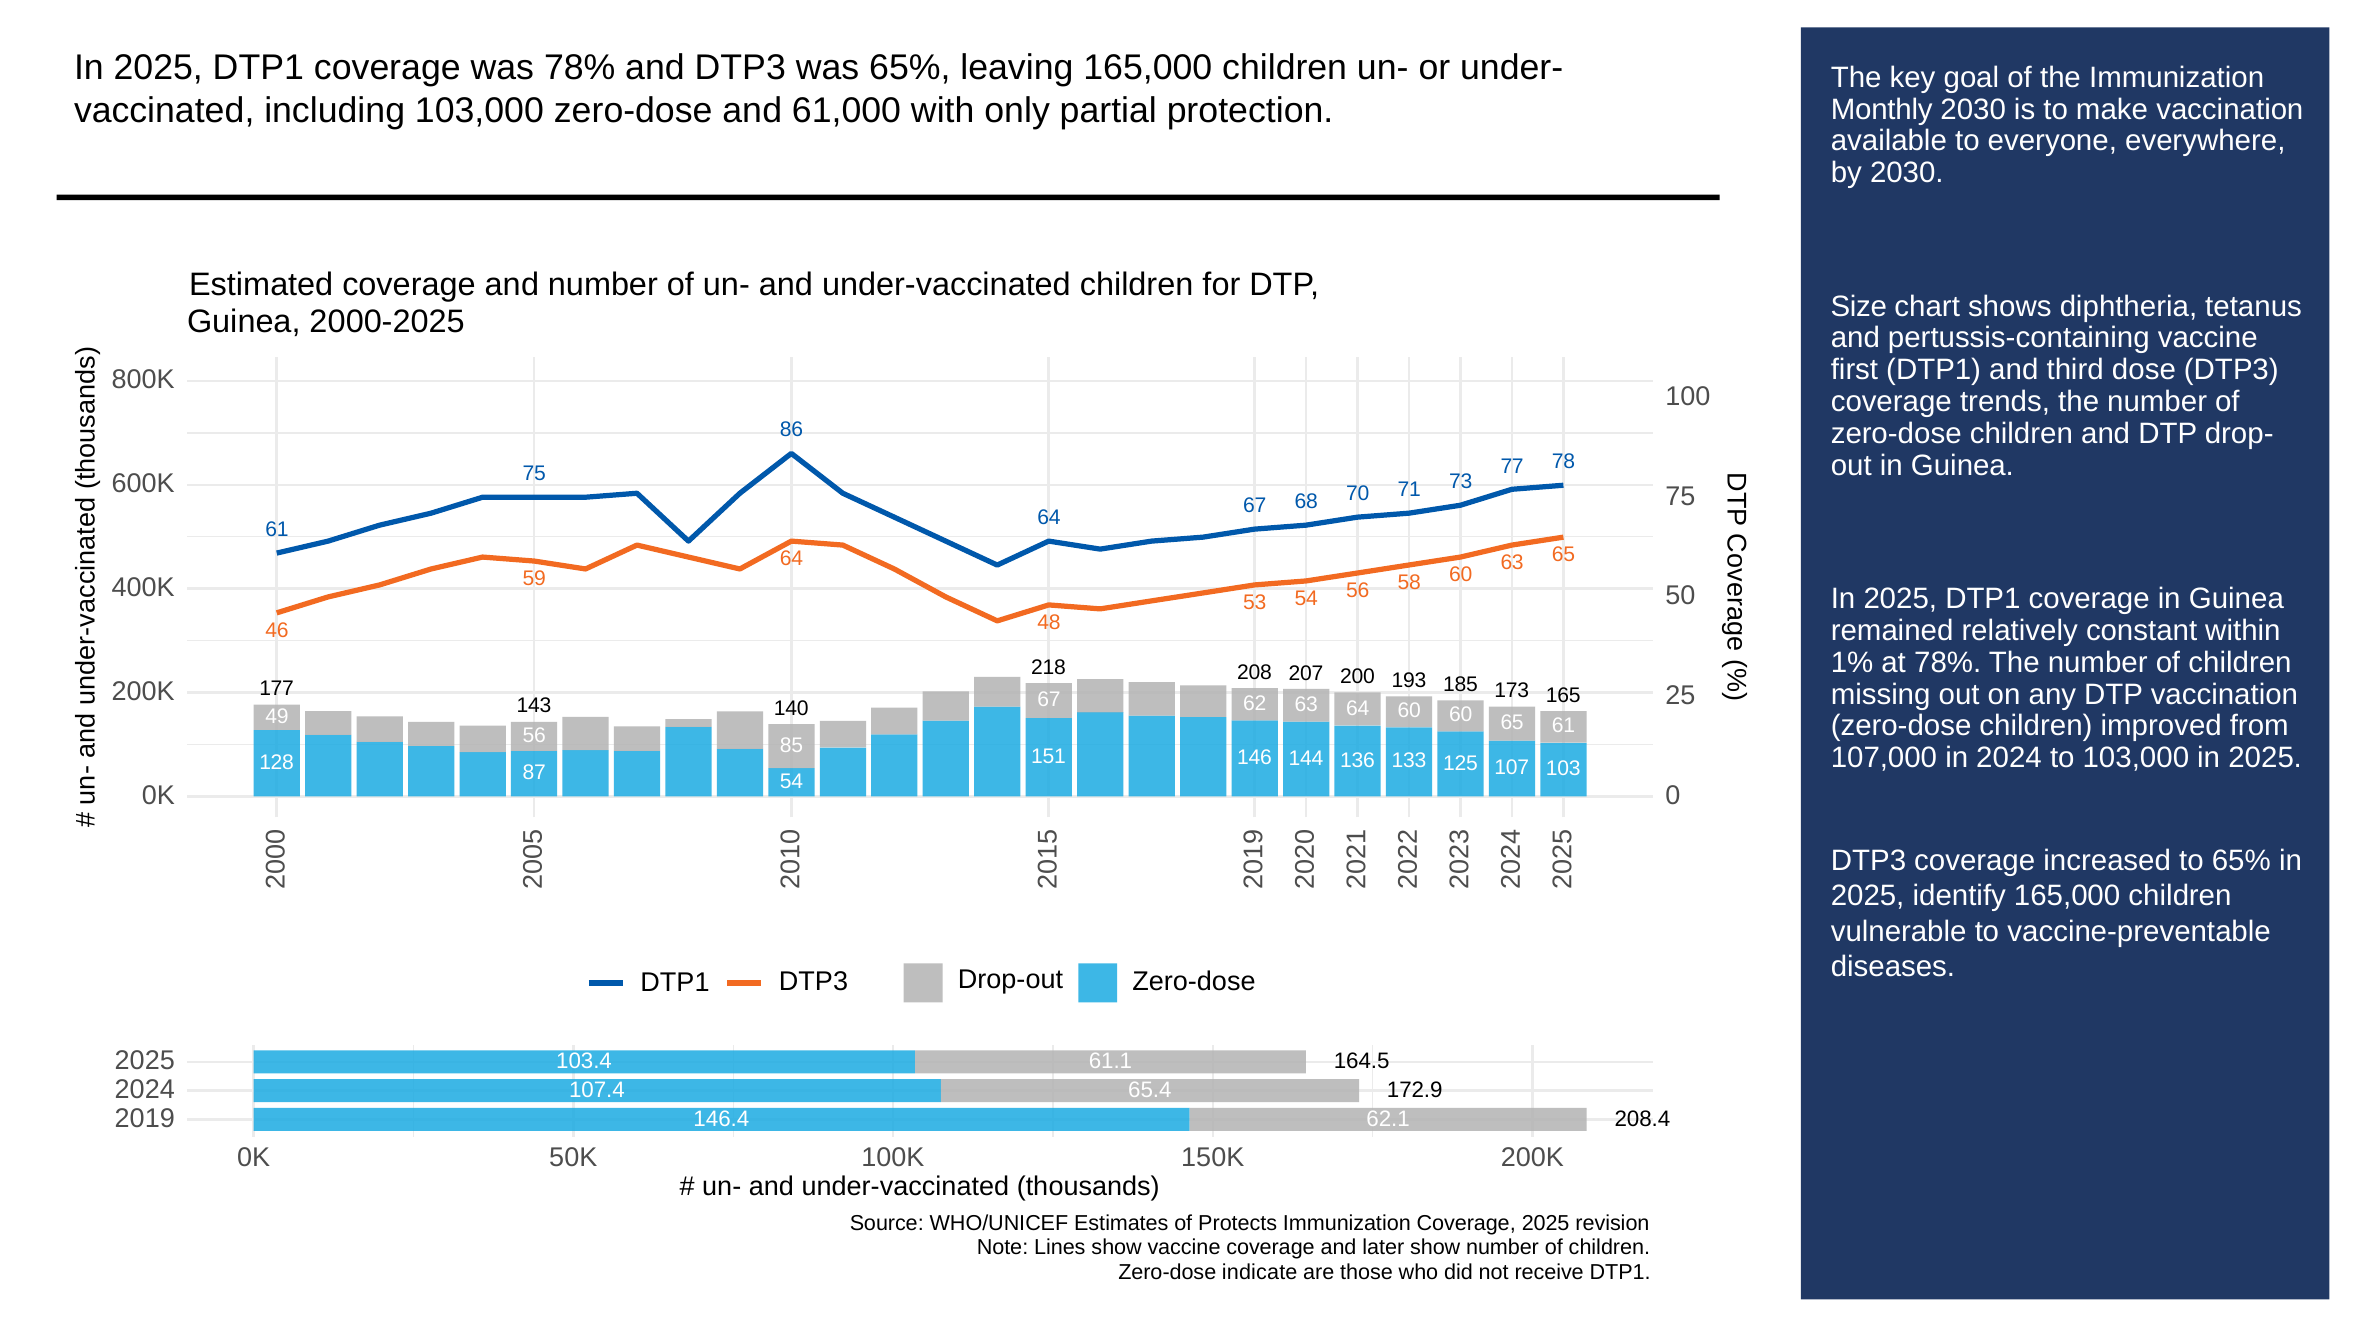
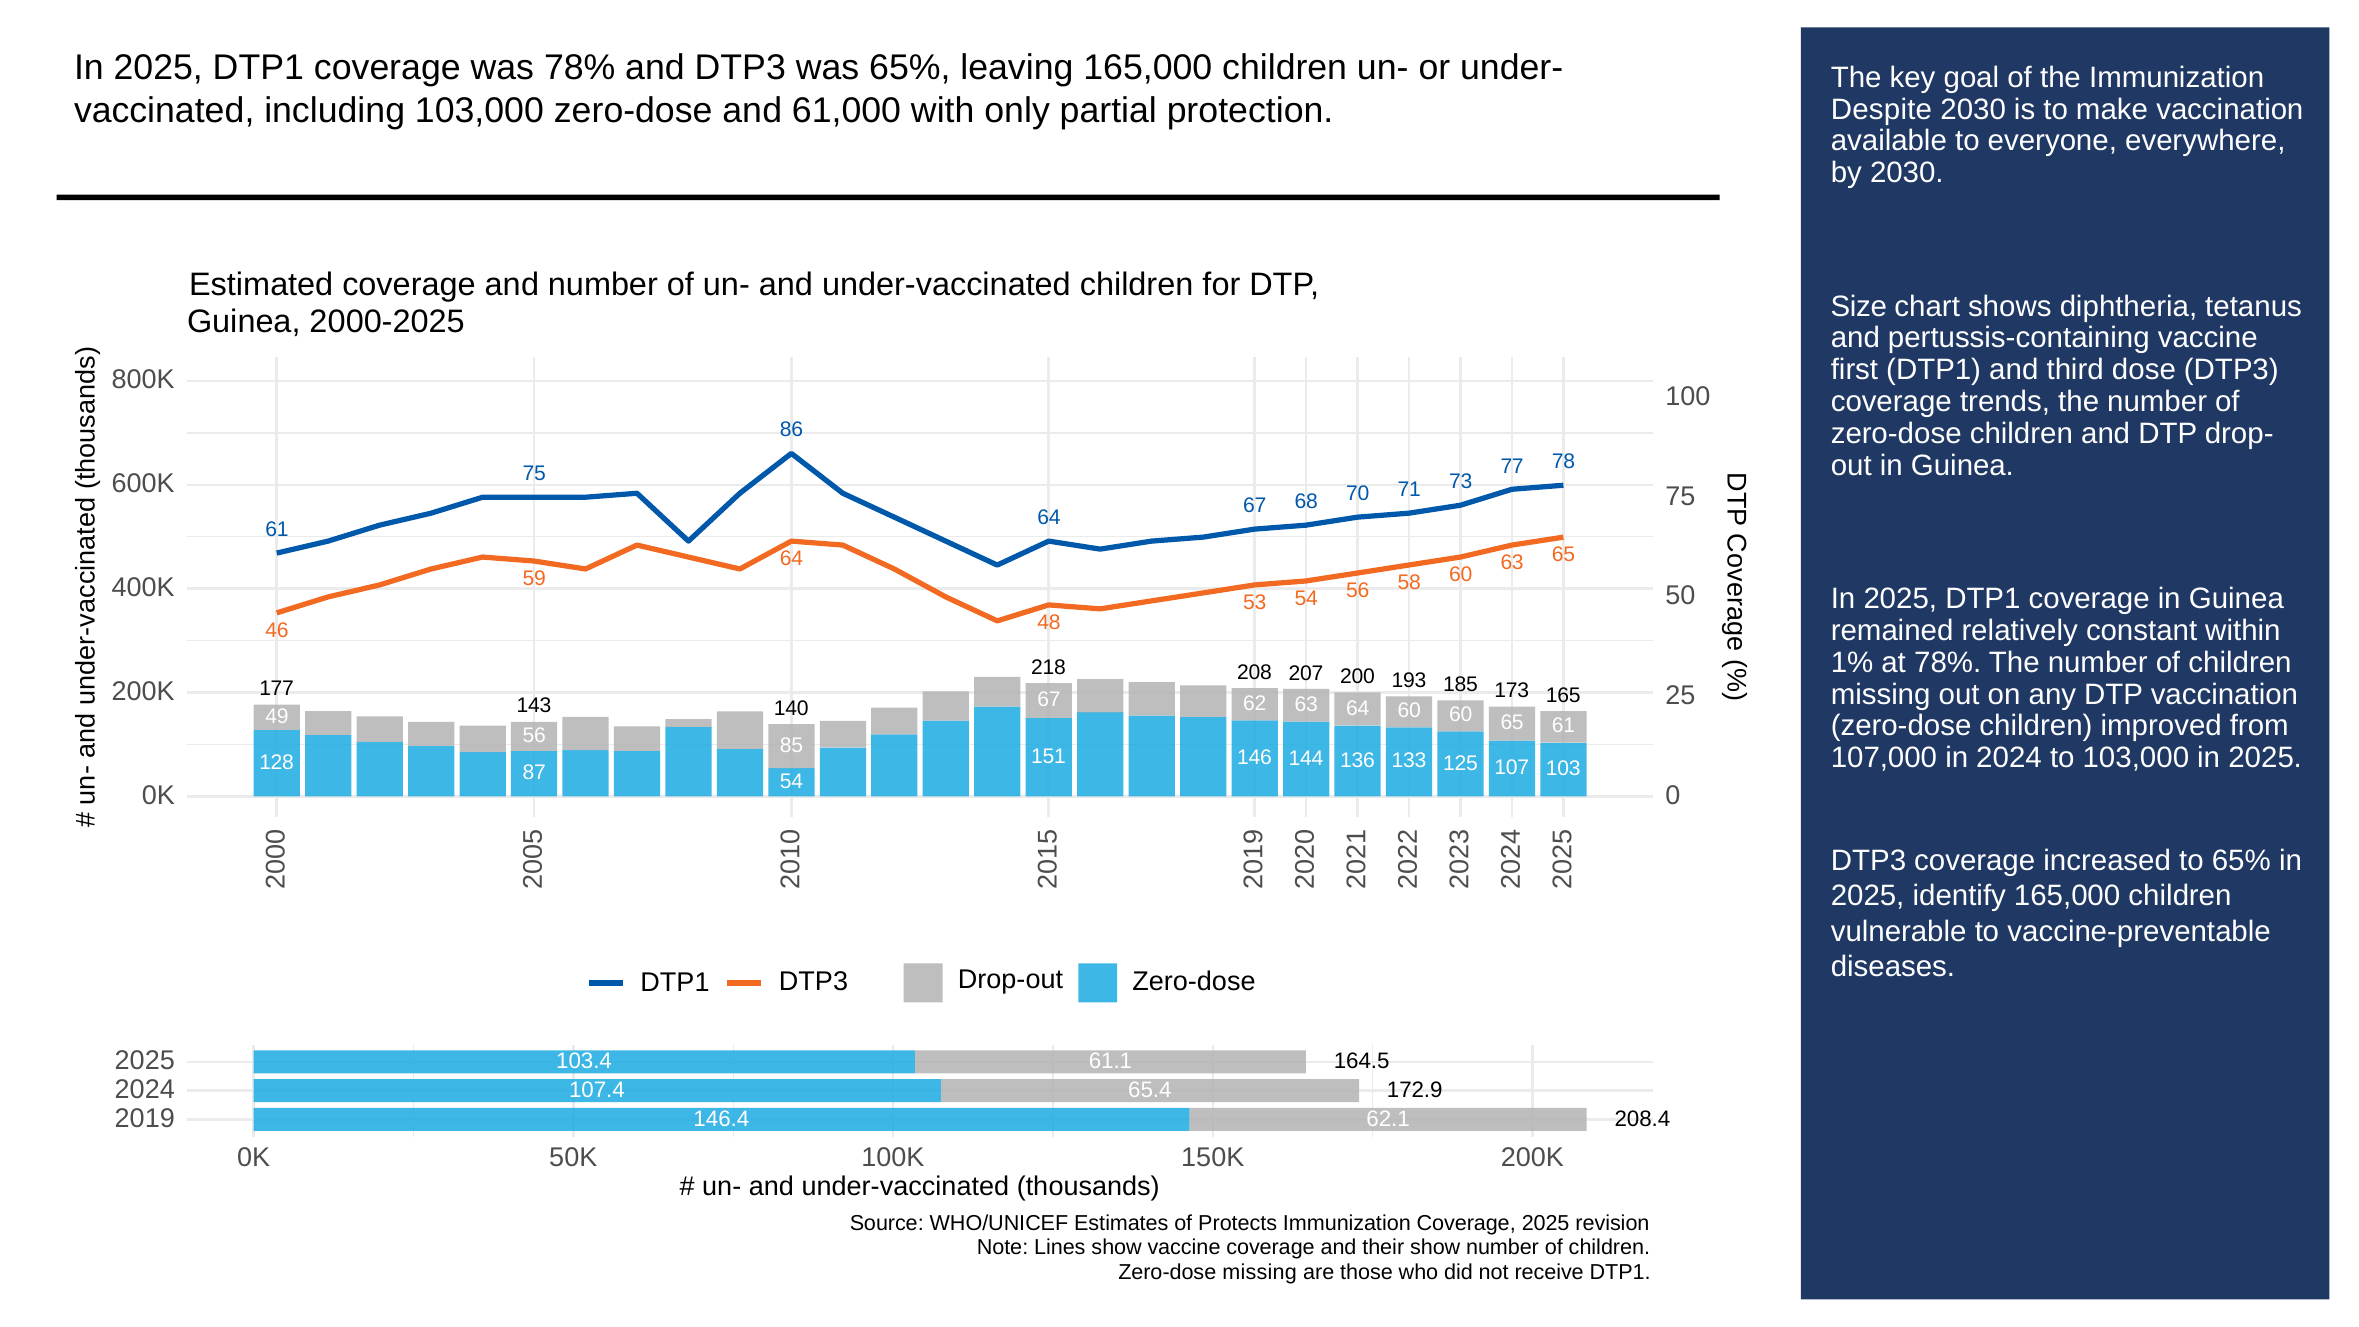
Monthly: Monthly -> Despite (1881, 109)
later: later -> their (1383, 1247)
Zero-dose indicate: indicate -> missing (1260, 1273)
